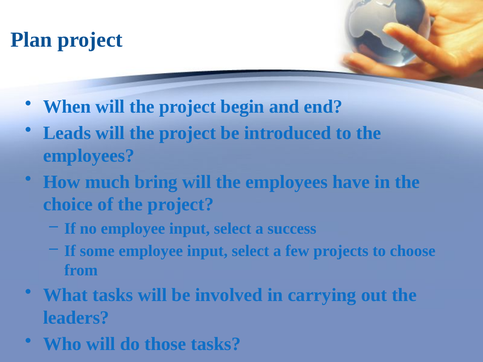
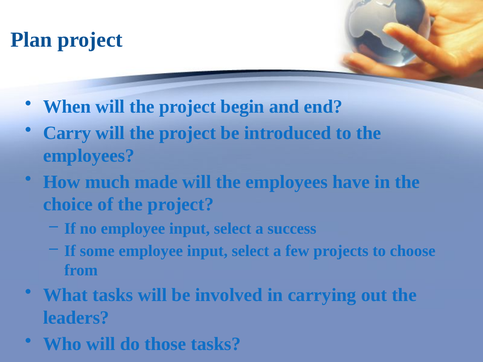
Leads: Leads -> Carry (67, 133)
bring: bring -> made (156, 182)
